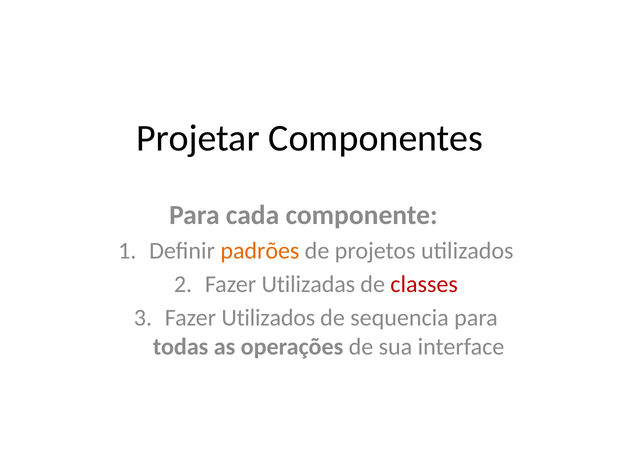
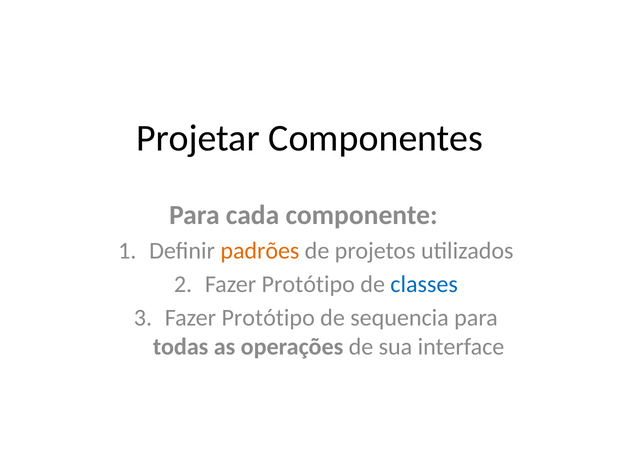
Utilizadas: Utilizadas -> Protótipo (308, 284)
classes colour: red -> blue (424, 284)
Utilizados: Utilizados -> Protótipo (268, 318)
